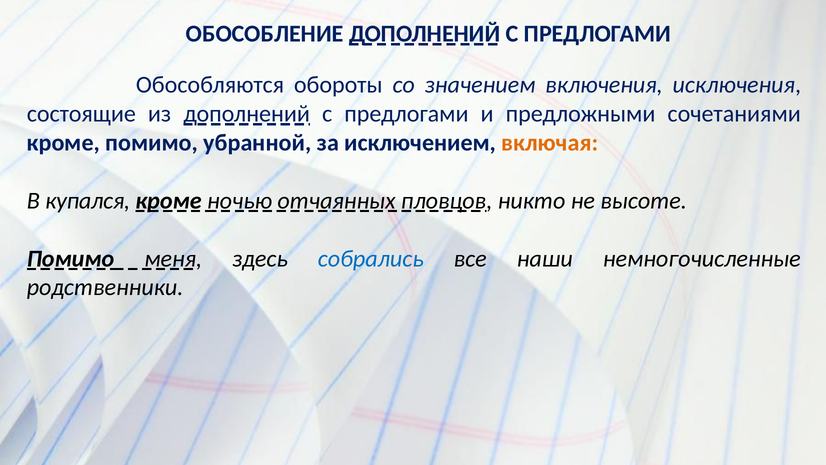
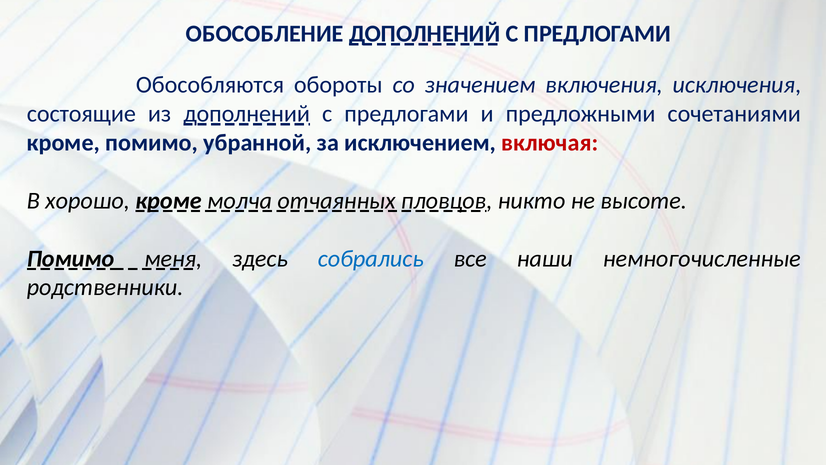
включая colour: orange -> red (550, 143)
купался: купался -> хорошо (88, 201)
ночью: ночью -> молча (239, 201)
